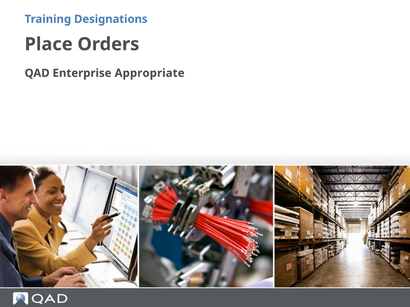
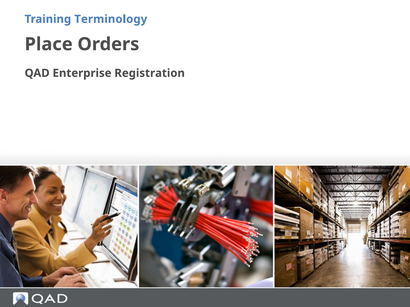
Designations: Designations -> Terminology (111, 19)
Appropriate: Appropriate -> Registration (150, 73)
